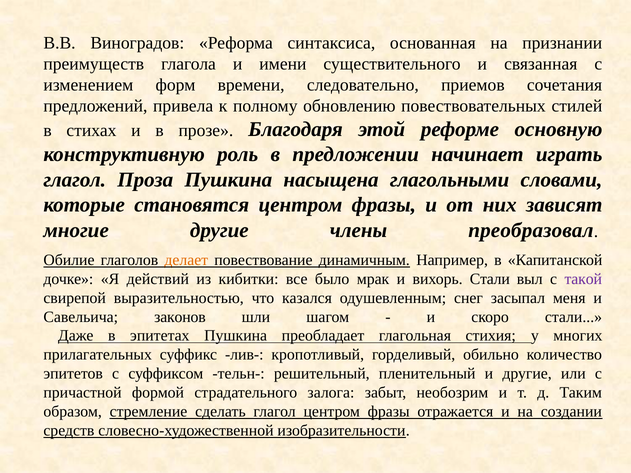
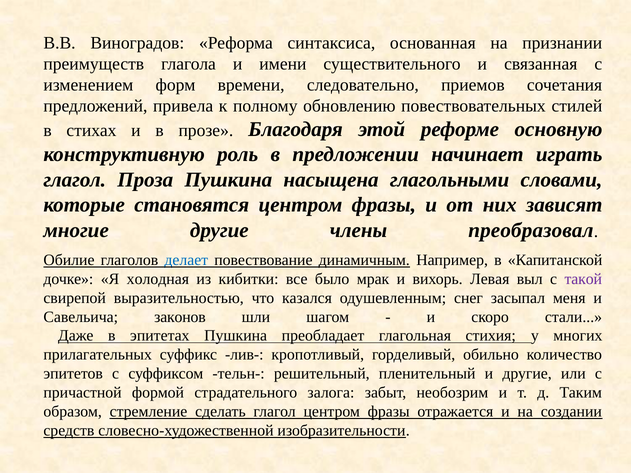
делает colour: orange -> blue (186, 260)
действий: действий -> холодная (158, 279)
вихорь Стали: Стали -> Левая (490, 279)
